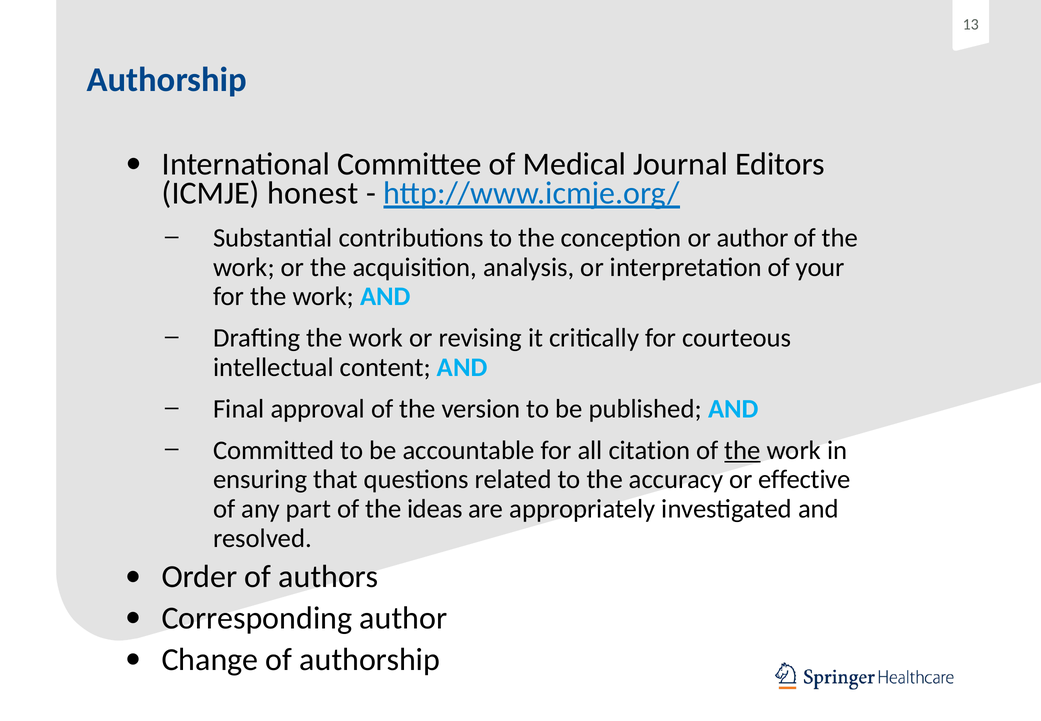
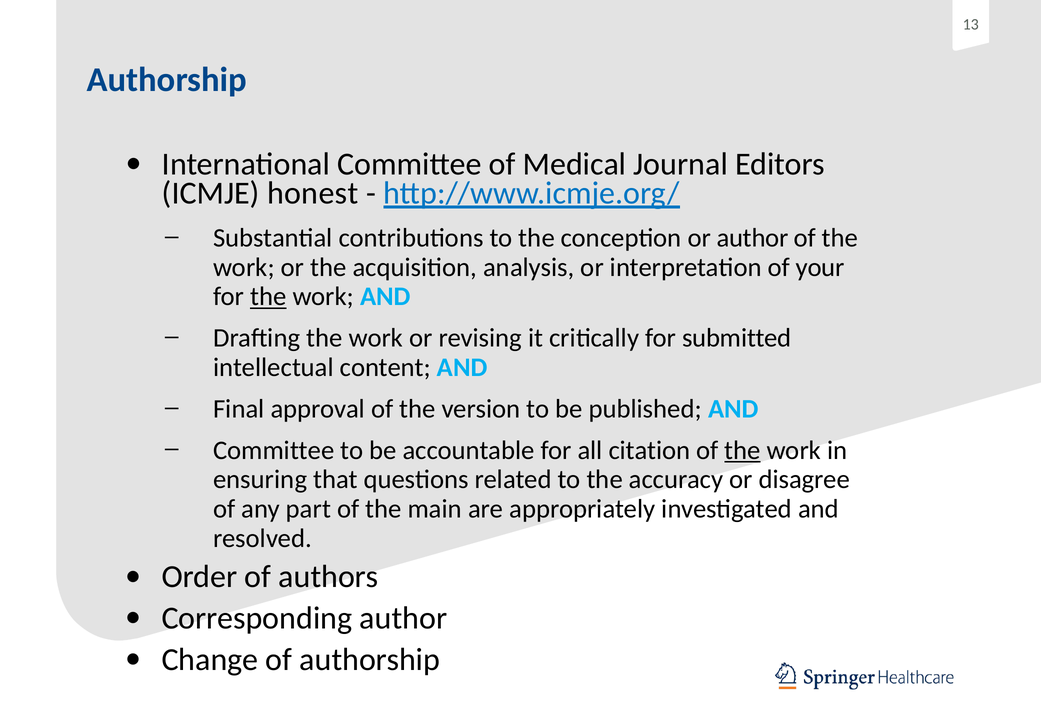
the underline: none -> present (268, 296)
courteous: courteous -> submitted (737, 338)
Committed: Committed -> Committee (274, 450)
effective: effective -> disagree (804, 479)
ideas: ideas -> main (435, 509)
